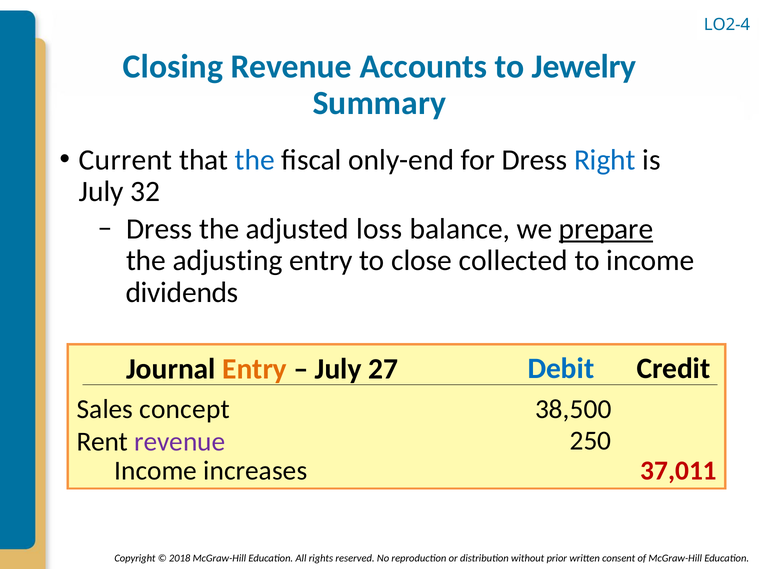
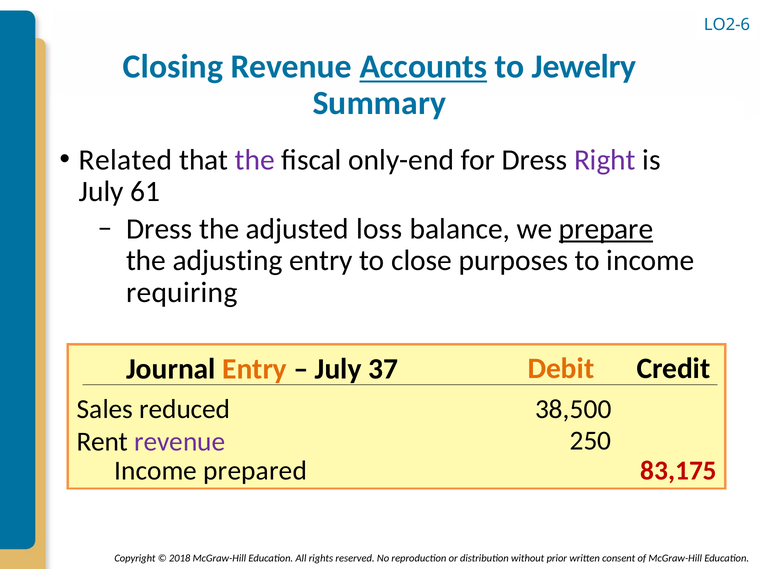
LO2-4: LO2-4 -> LO2-6 (727, 25)
Accounts underline: none -> present (423, 67)
Current: Current -> Related (125, 160)
the colour: blue -> purple (255, 160)
Right colour: blue -> purple (605, 160)
32: 32 -> 61 (145, 192)
collected: collected -> purposes (513, 261)
dividends: dividends -> requiring (182, 293)
Debit colour: blue -> orange (561, 368)
27: 27 -> 37 (383, 369)
concept: concept -> reduced (185, 410)
increases: increases -> prepared (255, 471)
37,011: 37,011 -> 83,175 (679, 471)
